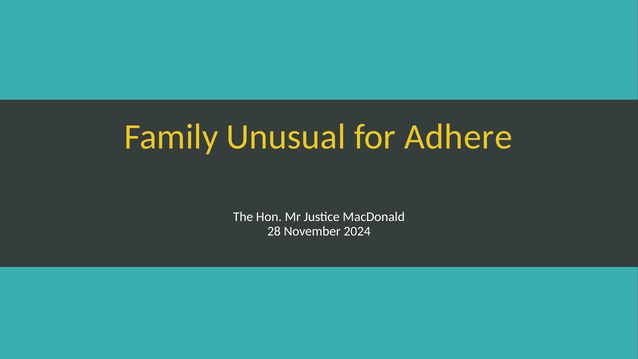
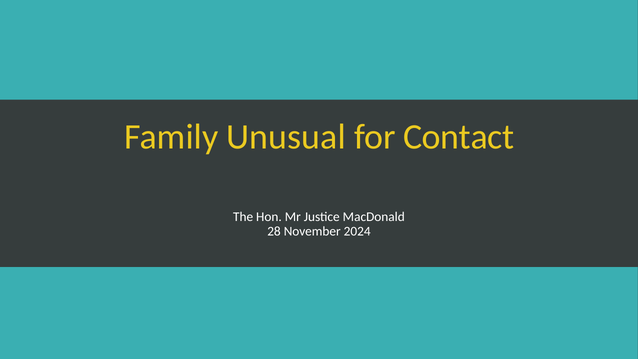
Adhere: Adhere -> Contact (459, 137)
